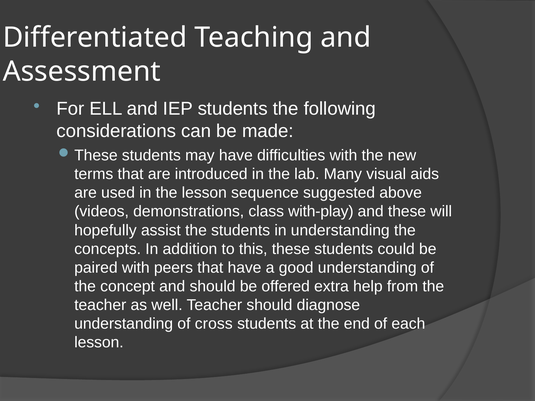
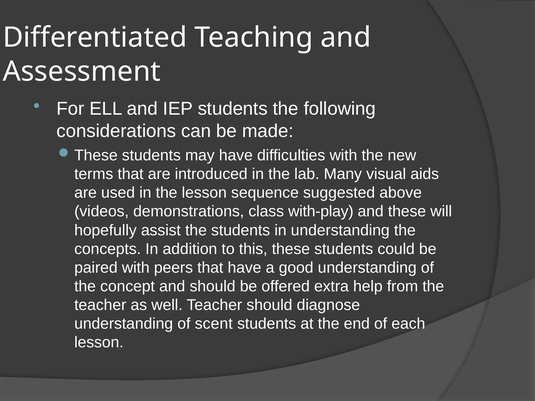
cross: cross -> scent (214, 324)
